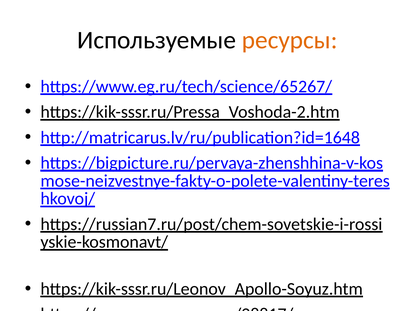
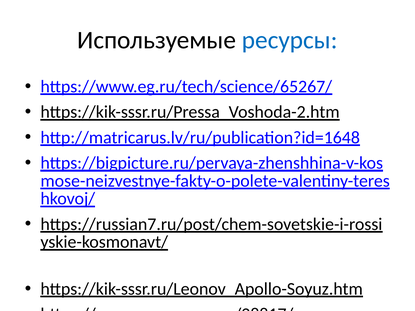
ресурсы colour: orange -> blue (290, 40)
